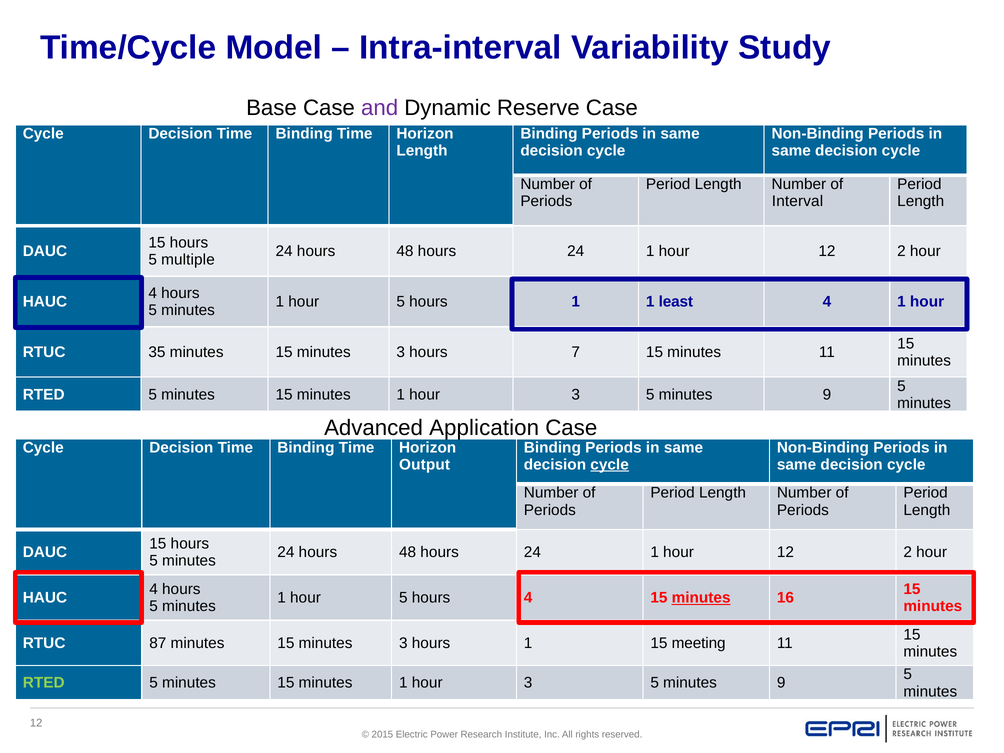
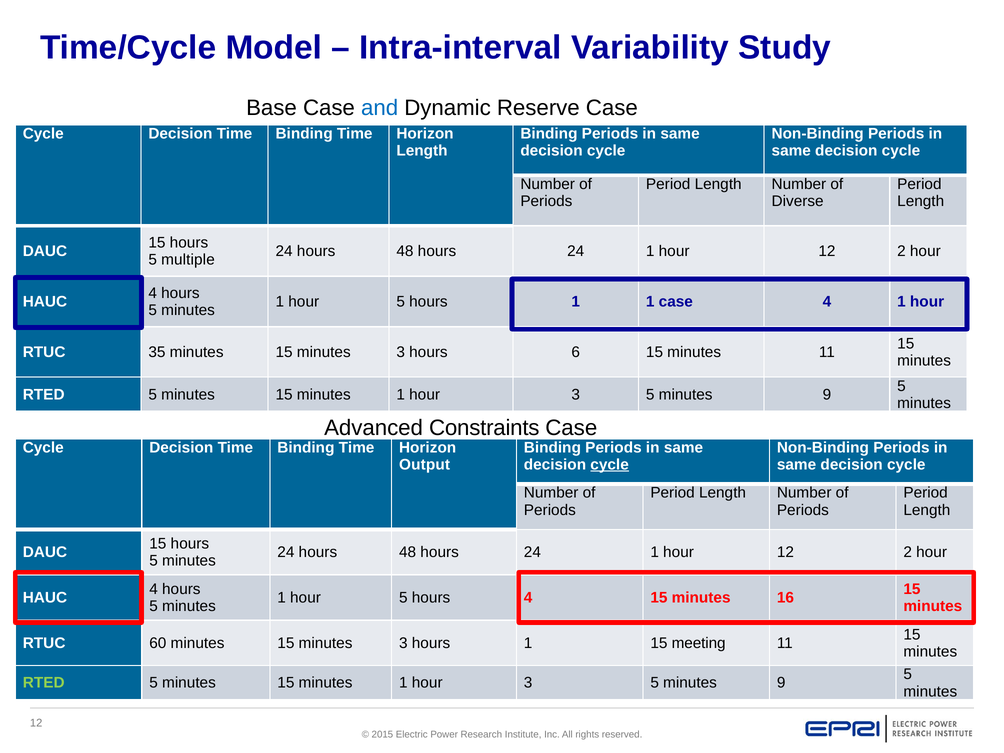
and colour: purple -> blue (380, 108)
Interval: Interval -> Diverse (798, 201)
1 least: least -> case (676, 302)
7: 7 -> 6 (576, 352)
Application: Application -> Constraints (484, 428)
minutes underline: present -> none (701, 598)
87: 87 -> 60 (158, 643)
